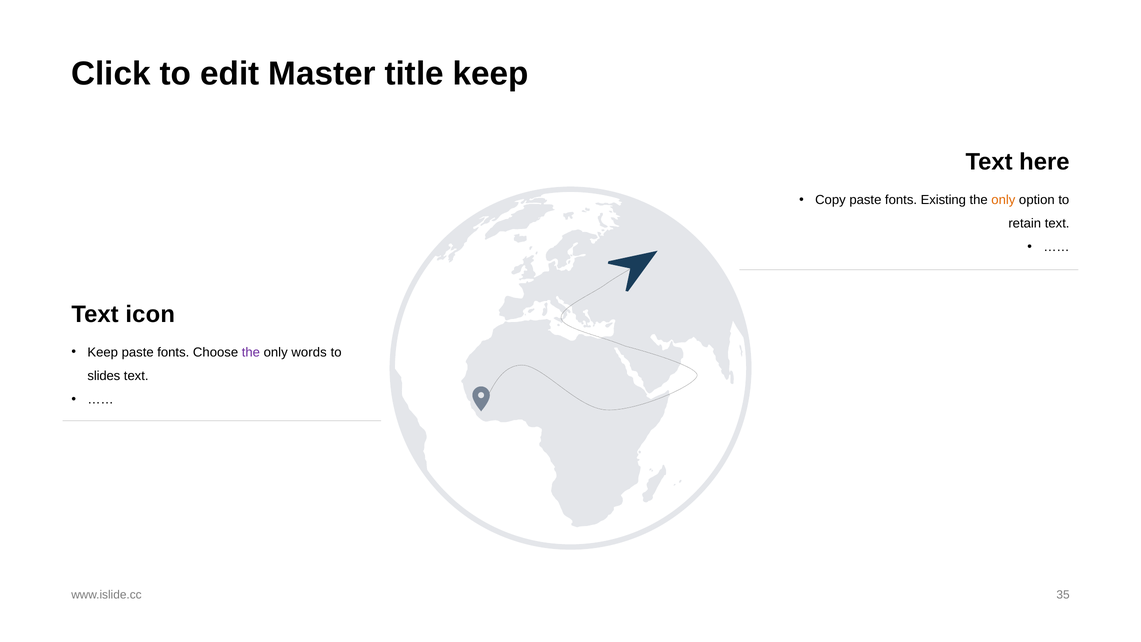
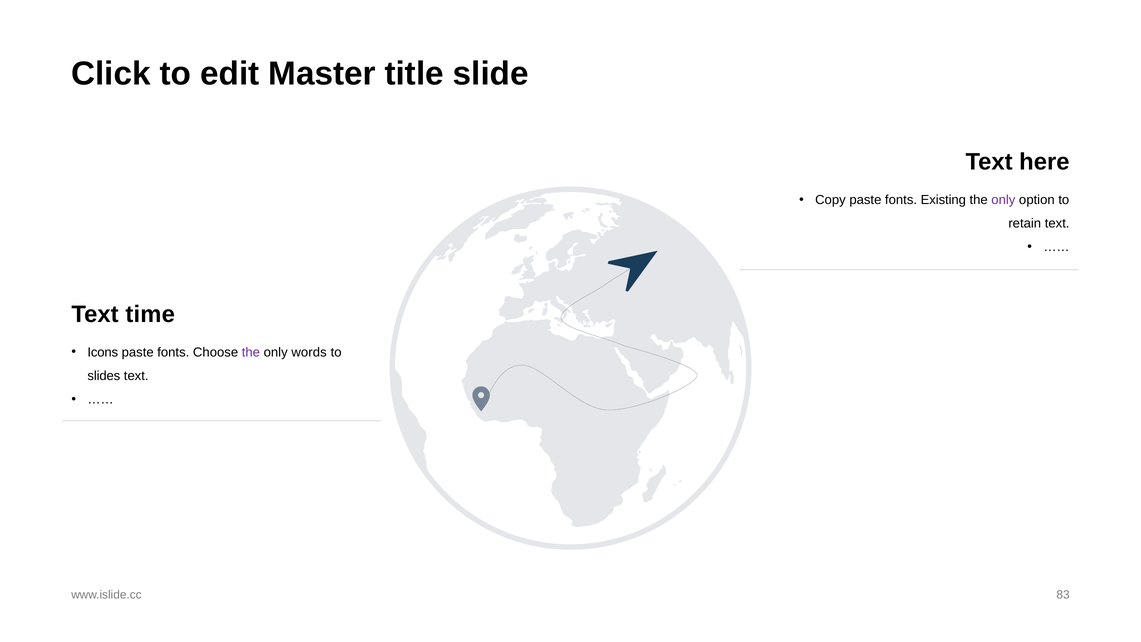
title keep: keep -> slide (491, 74)
only colour: orange -> purple (1003, 200)
icon: icon -> time (150, 314)
Keep: Keep -> Icons (103, 352)
35: 35 -> 83 (1063, 594)
